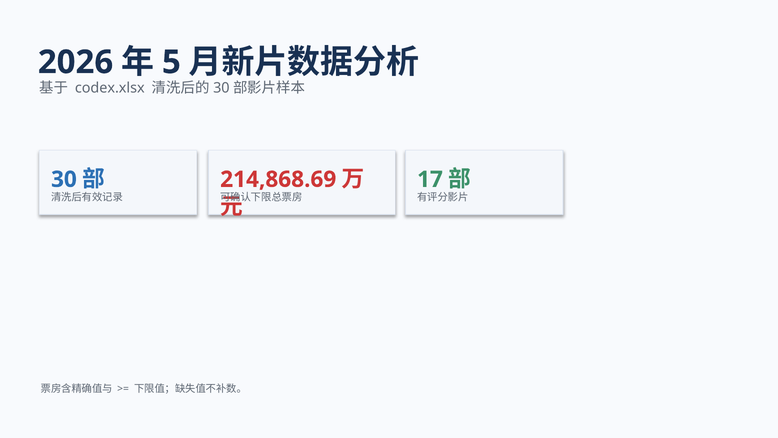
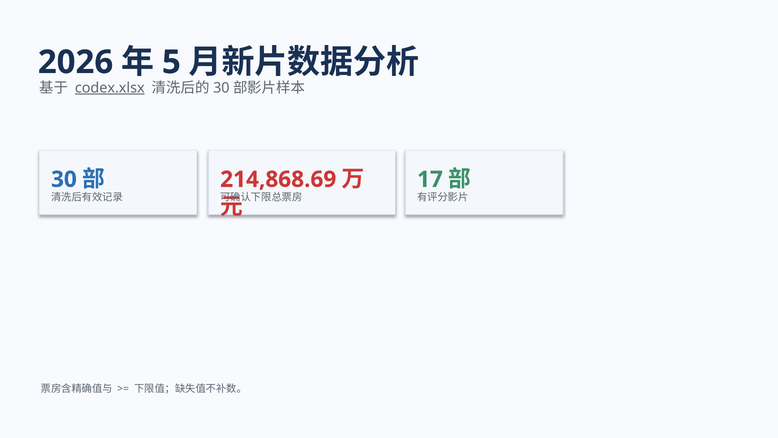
codex.xlsx underline: none -> present (110, 88)
